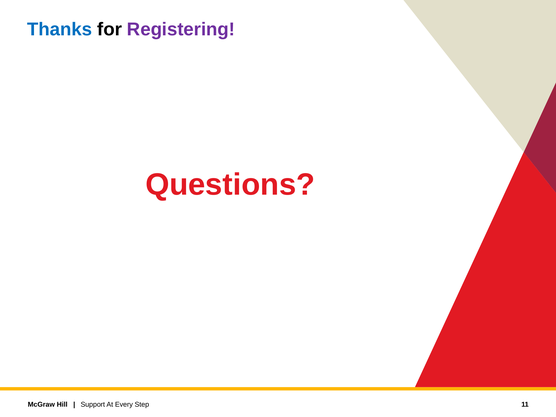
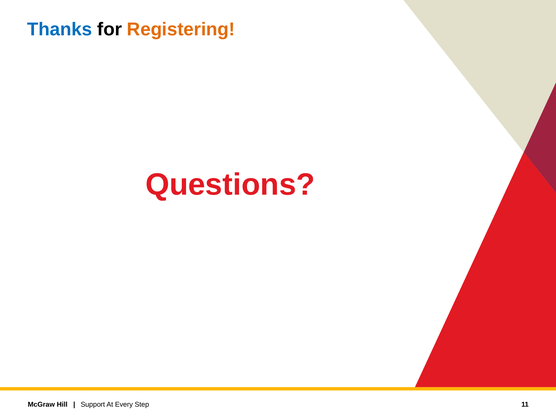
Registering colour: purple -> orange (181, 29)
